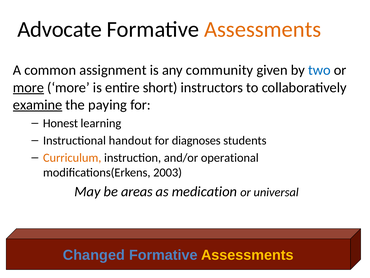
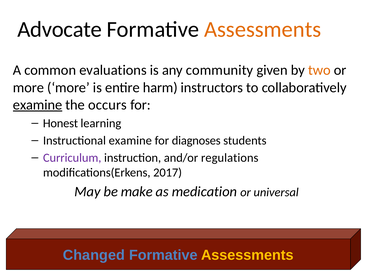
assignment: assignment -> evaluations (113, 70)
two colour: blue -> orange (319, 70)
more underline: present -> none (28, 87)
short: short -> harm (160, 87)
paying: paying -> occurs (108, 105)
Instructional handout: handout -> examine (130, 140)
Curriculum colour: orange -> purple (72, 158)
operational: operational -> regulations (230, 158)
2003: 2003 -> 2017 (168, 172)
areas: areas -> make (137, 191)
